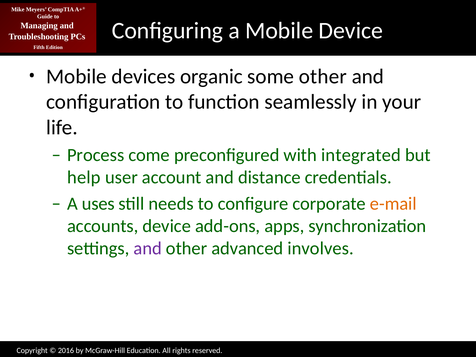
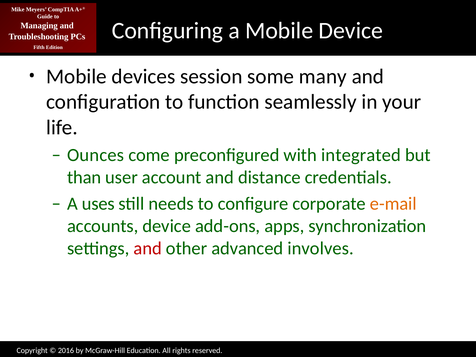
organic: organic -> session (211, 76)
some other: other -> many (323, 76)
Process: Process -> Ounces (96, 155)
help: help -> than (84, 178)
and colour: purple -> red (148, 248)
